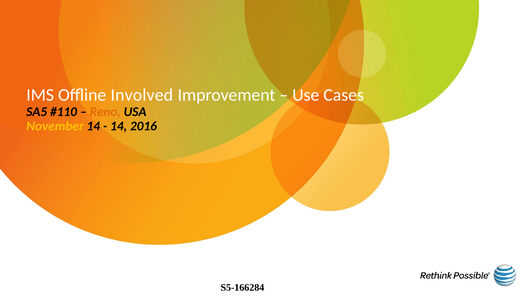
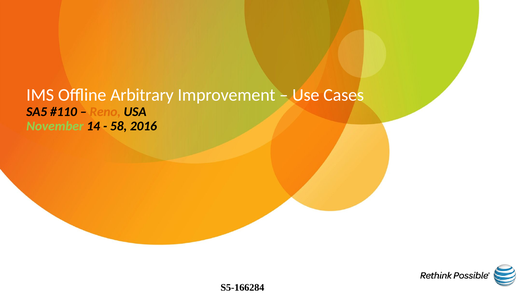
Involved: Involved -> Arbitrary (142, 95)
November colour: yellow -> light green (55, 126)
14: 14 -> 58 (119, 126)
